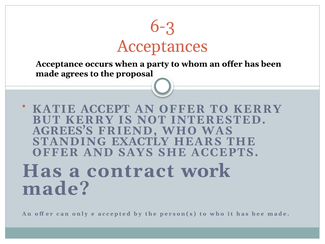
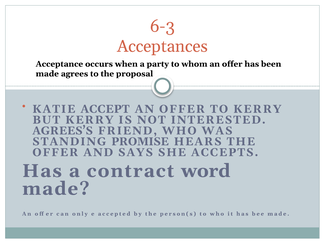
EXACTLY: EXACTLY -> PROMISE (140, 141)
work: work -> word (206, 171)
